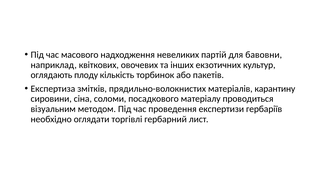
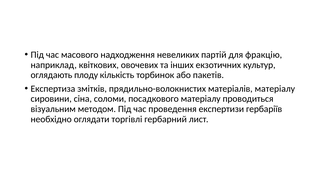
бавовни: бавовни -> фракцію (264, 55)
матеріалів карантину: карантину -> матеріалу (275, 89)
